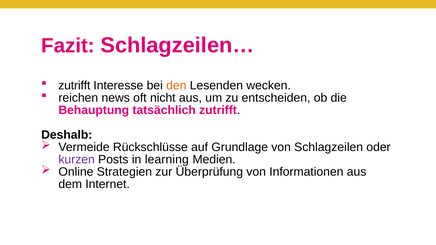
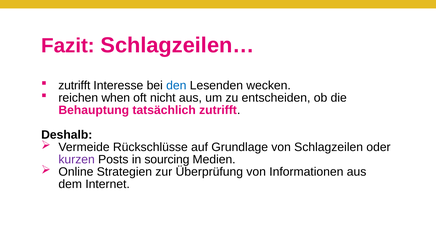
den colour: orange -> blue (176, 86)
news: news -> when (116, 98)
learning: learning -> sourcing (167, 160)
